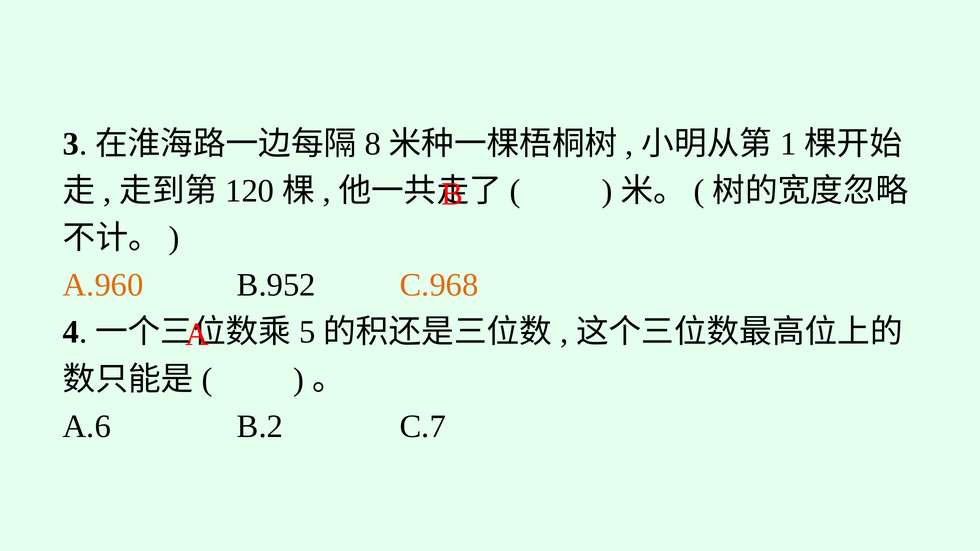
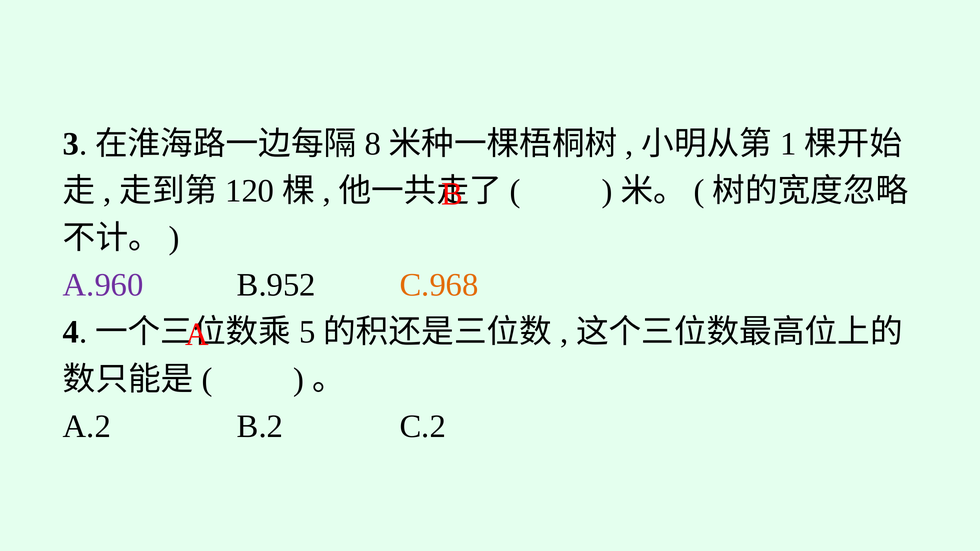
A.960 colour: orange -> purple (103, 285)
A.6: A.6 -> A.2 (87, 426)
C.7: C.7 -> C.2 (423, 426)
